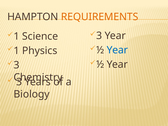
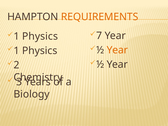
3: 3 -> 7 (99, 36)
Science: Science -> Physics (40, 36)
Year colour: blue -> orange (117, 50)
3: 3 -> 2 (17, 65)
